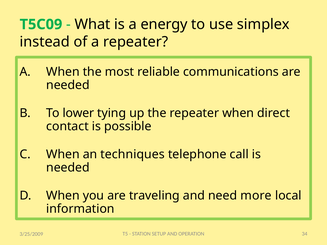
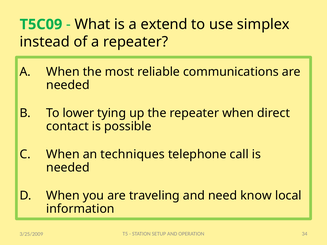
energy: energy -> extend (164, 24)
more: more -> know (256, 196)
